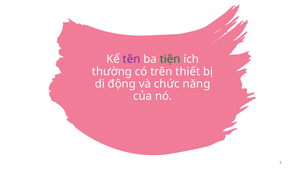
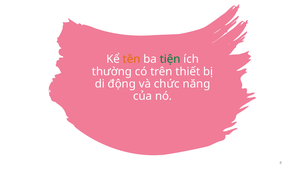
tên colour: purple -> orange (132, 59)
